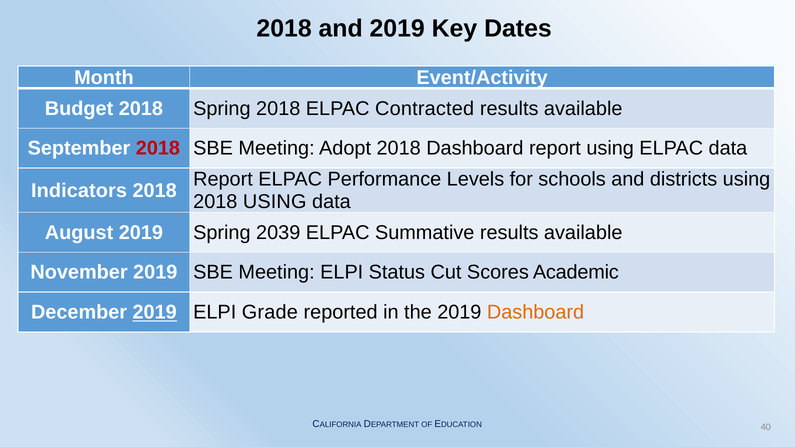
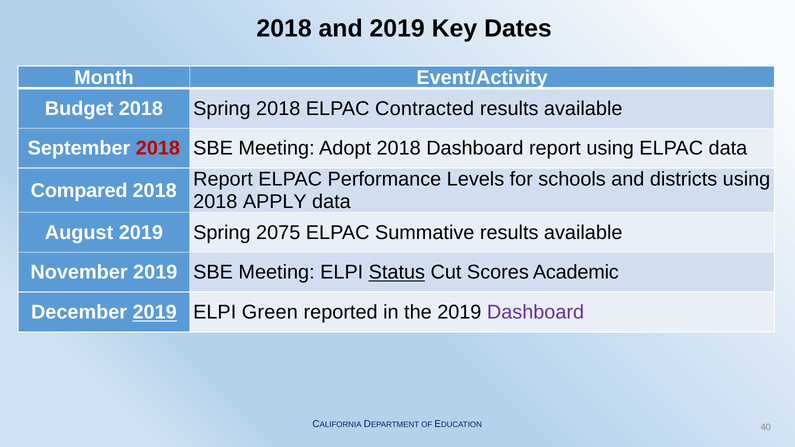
Indicators: Indicators -> Compared (79, 191)
2018 USING: USING -> APPLY (275, 202)
2039: 2039 -> 2075 (278, 233)
Status underline: none -> present (397, 273)
Grade: Grade -> Green (270, 312)
Dashboard colour: orange -> purple (536, 312)
